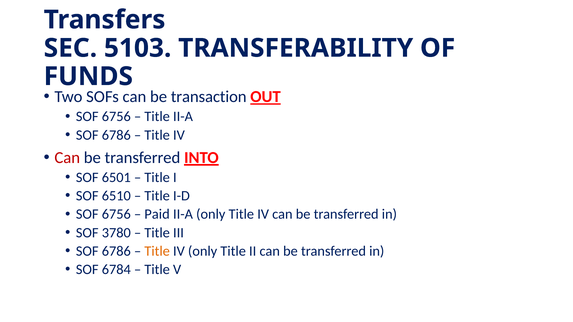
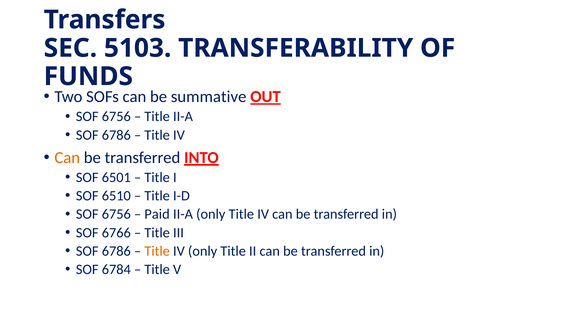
transaction: transaction -> summative (209, 97)
Can colour: red -> orange (67, 158)
3780: 3780 -> 6766 (116, 233)
